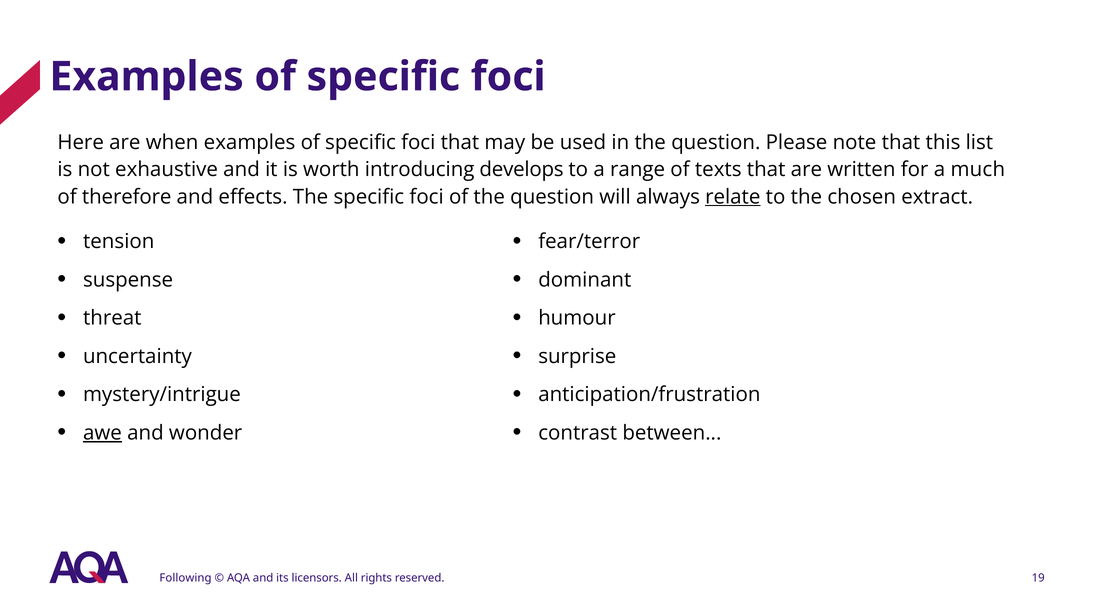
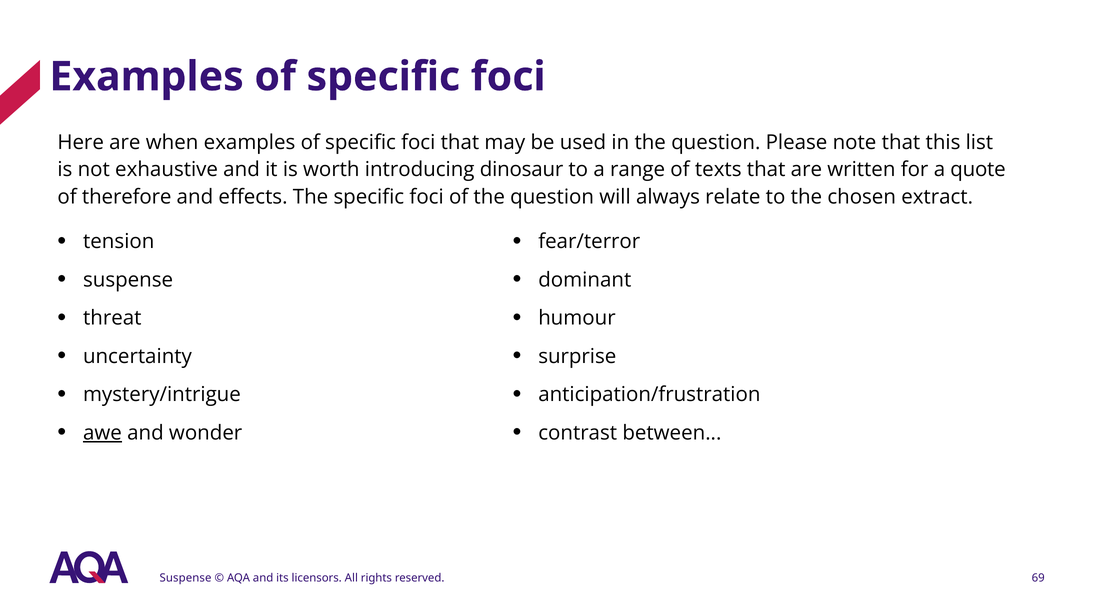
develops: develops -> dinosaur (522, 170)
much: much -> quote (978, 170)
relate underline: present -> none (733, 197)
Following: Following -> Suspense (186, 579)
19: 19 -> 69 (1038, 579)
